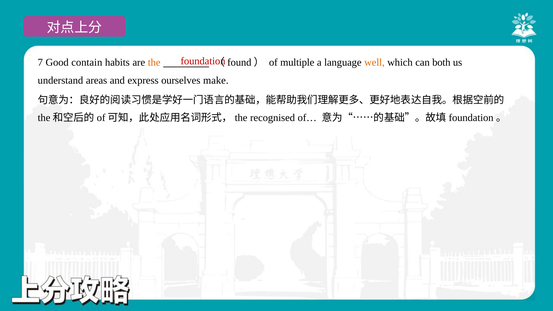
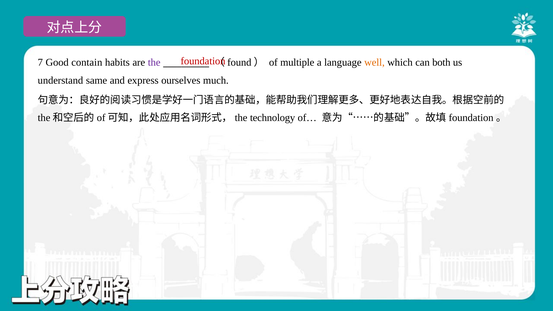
the colour: orange -> purple (154, 62)
areas: areas -> same (97, 80)
make: make -> much (216, 80)
recognised: recognised -> technology (273, 118)
